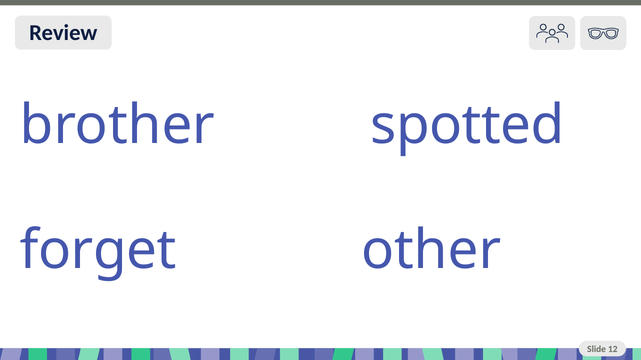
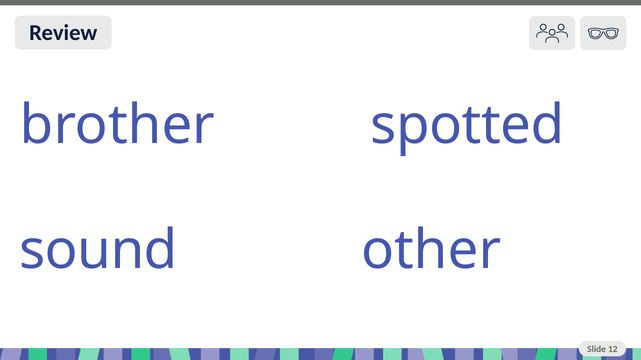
forget: forget -> sound (98, 251)
